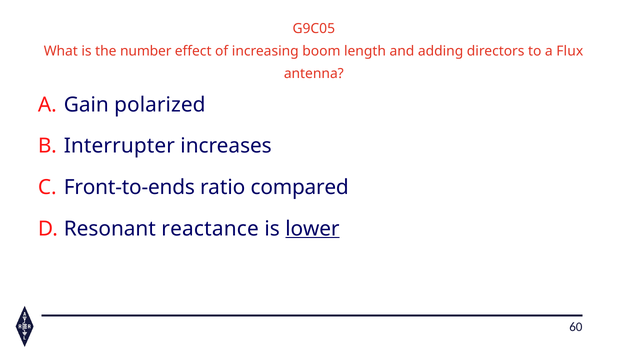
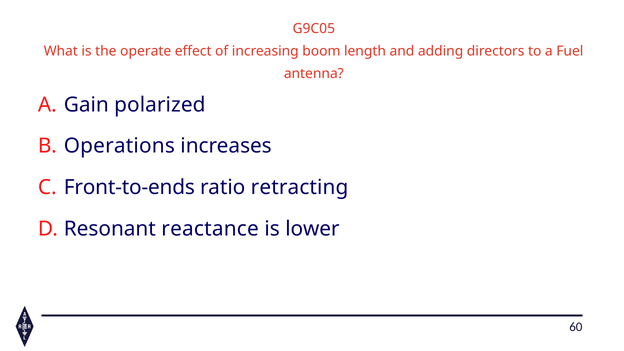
number: number -> operate (146, 51)
Flux: Flux -> Fuel (570, 51)
Interrupter: Interrupter -> Operations (119, 146)
compared: compared -> retracting (300, 187)
lower underline: present -> none (312, 229)
